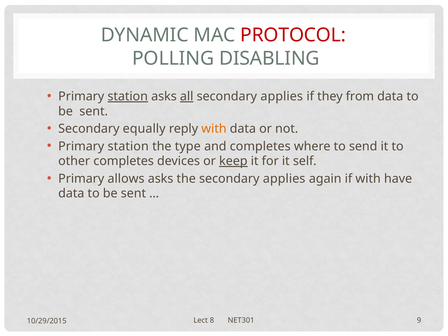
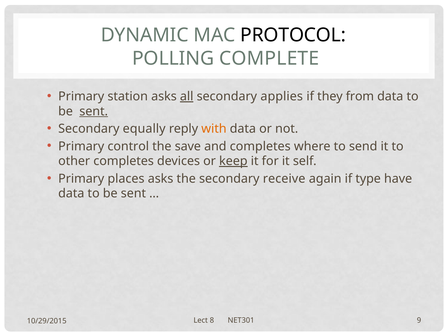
PROTOCOL colour: red -> black (293, 35)
DISABLING: DISABLING -> COMPLETE (269, 58)
station underline: present -> none (128, 96)
sent underline: none -> present (94, 111)
station: station -> control (128, 146)
type: type -> save (188, 146)
allows: allows -> places (126, 179)
the secondary applies: applies -> receive (284, 179)
if with: with -> type (368, 179)
